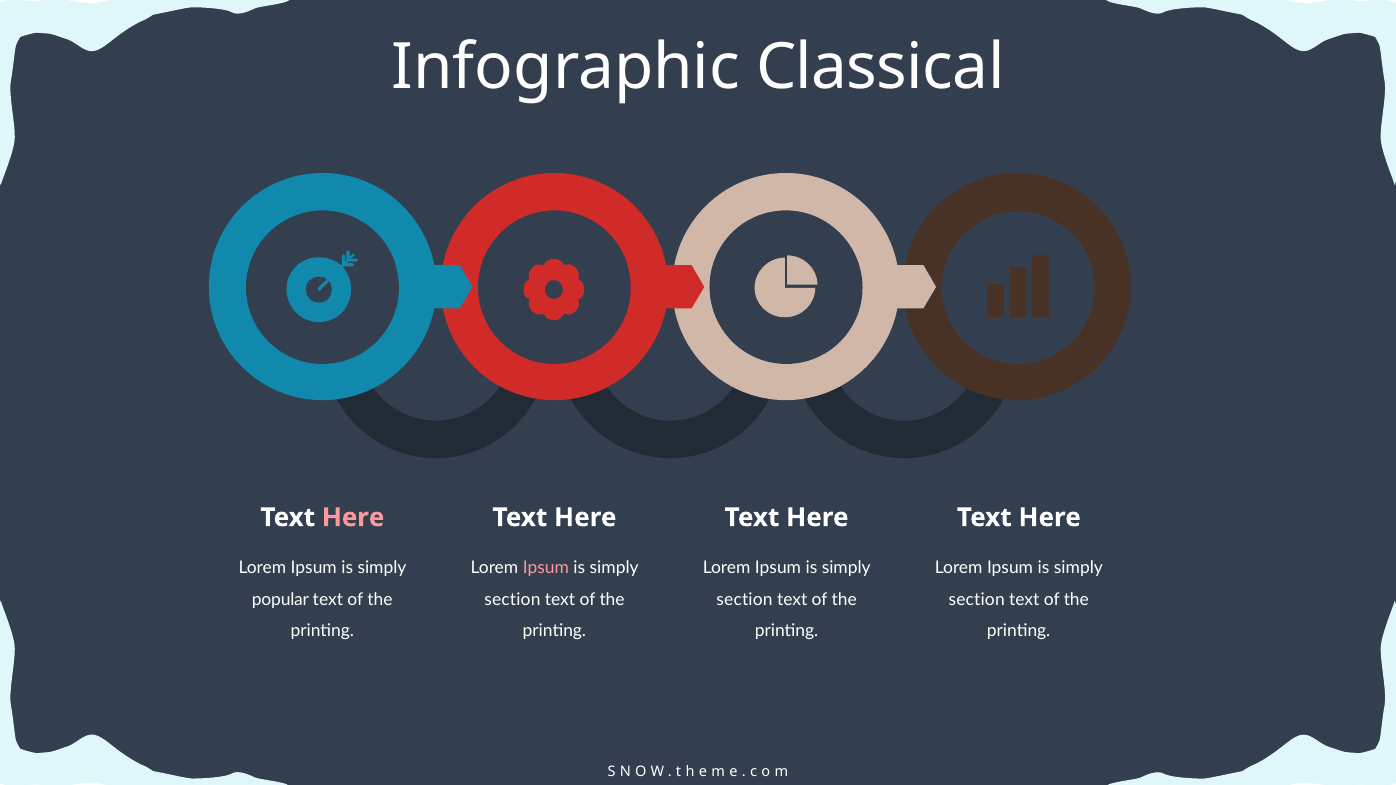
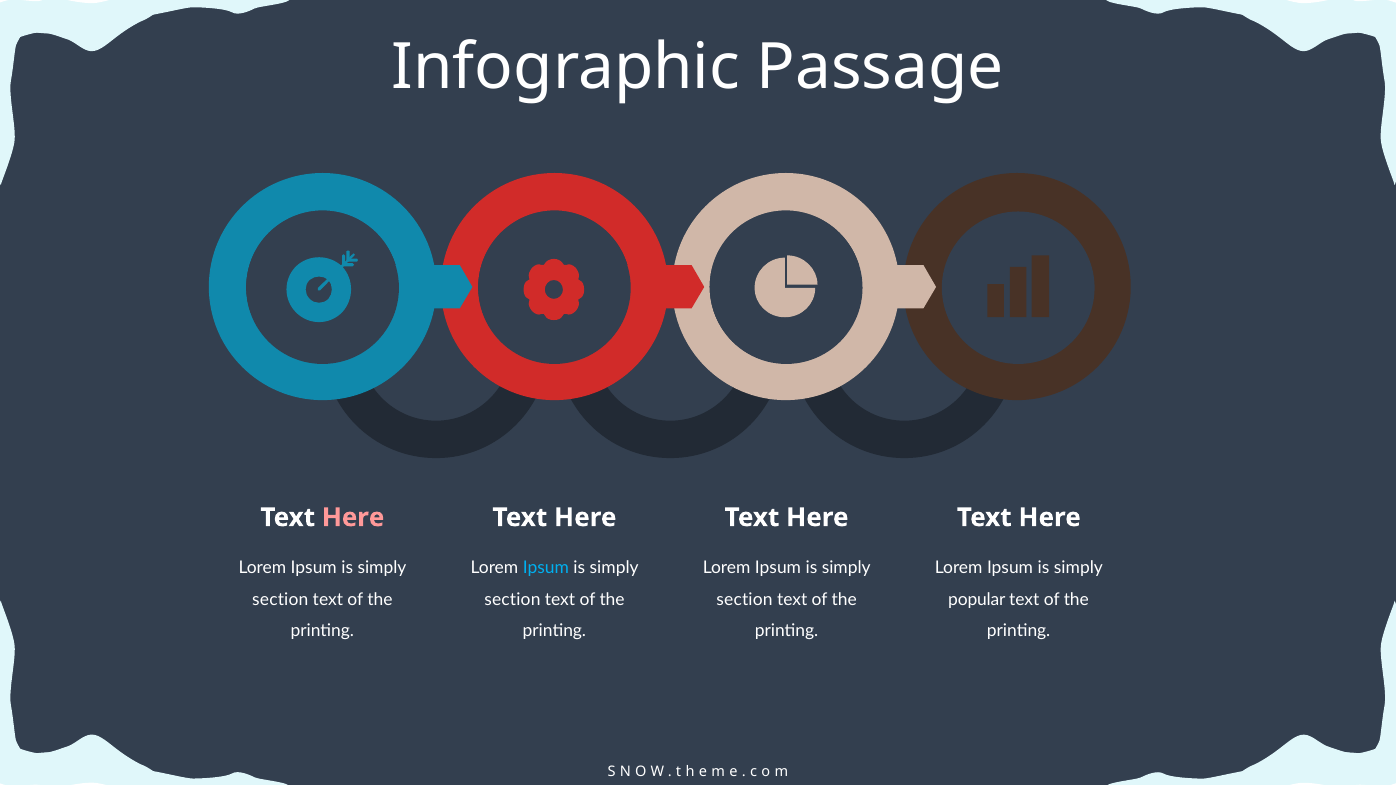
Classical: Classical -> Passage (880, 68)
Ipsum colour: pink -> light blue (546, 568)
popular: popular -> section (280, 600)
section: section -> popular (977, 600)
